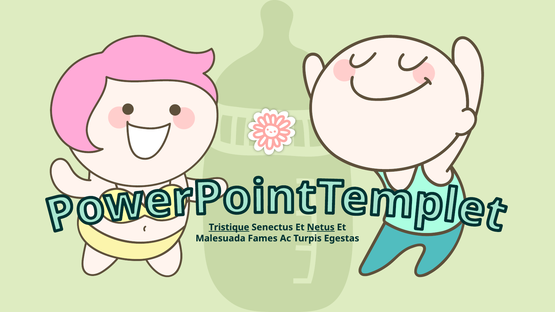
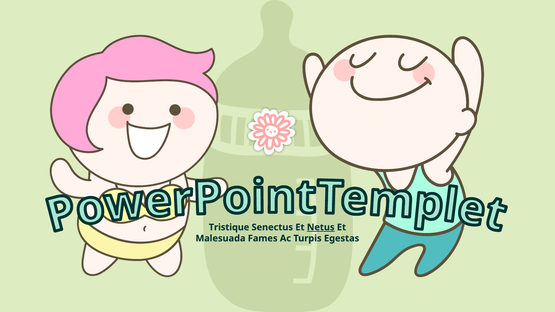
Tristique underline: present -> none (229, 227)
